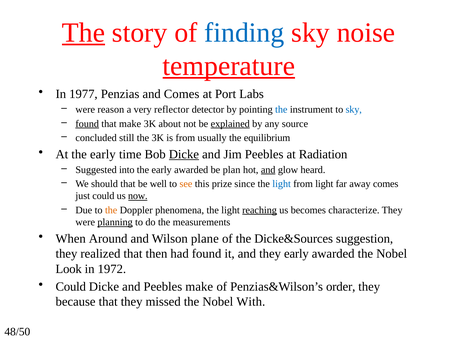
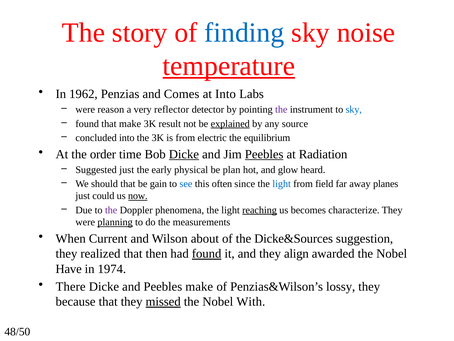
The underline: present -> none (83, 33)
1977: 1977 -> 1962 (83, 94)
at Port: Port -> Into (226, 94)
the colour: blue -> purple (281, 109)
found underline: present -> none (87, 124)
about: about -> result (170, 124)
concluded still: still -> into (127, 138)
usually: usually -> electric (212, 138)
At the early: early -> order (103, 154)
Peebles underline: none -> present (264, 154)
Suggested into: into -> just (127, 169)
the early awarded: awarded -> physical (191, 169)
and underline: present -> none (268, 169)
well: well -> gain (158, 184)
see colour: orange -> blue (186, 184)
prize: prize -> often (222, 184)
from light: light -> field (324, 184)
away comes: comes -> planes (386, 184)
the colour: orange -> purple (111, 210)
Around: Around -> Current (108, 238)
plane: plane -> about (205, 238)
found underline: none -> present (207, 253)
they early: early -> align (296, 253)
Look: Look -> Have (69, 268)
1972: 1972 -> 1974 (112, 268)
Could: Could -> There (71, 286)
order: order -> lossy (341, 286)
missed underline: none -> present (163, 301)
